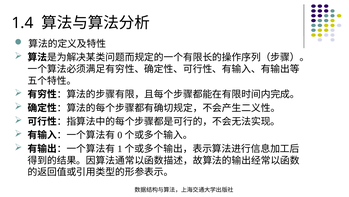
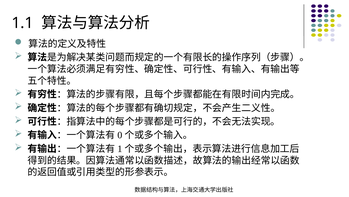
1.4: 1.4 -> 1.1 (23, 23)
